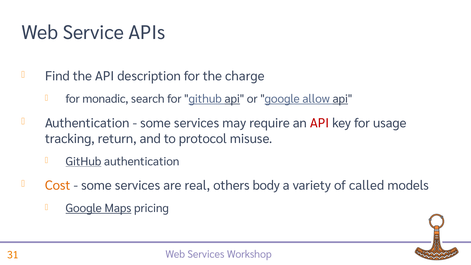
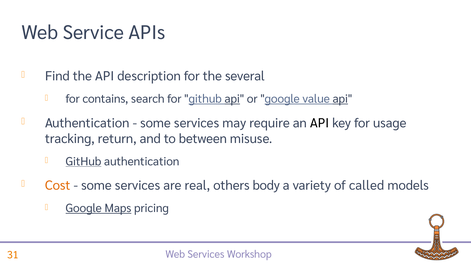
charge: charge -> several (245, 76)
monadic: monadic -> contains (105, 99)
allow: allow -> value (316, 99)
API colour: red -> black (320, 123)
protocol: protocol -> between (203, 139)
